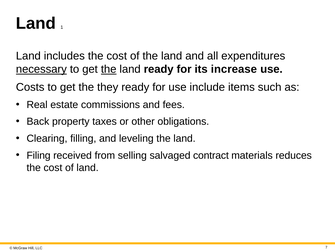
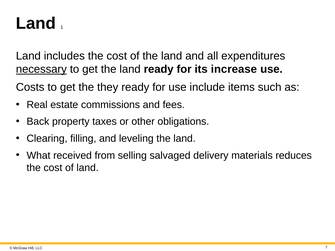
the underline: present -> none (109, 69)
Filing: Filing -> What (39, 156)
contract: contract -> delivery (211, 156)
